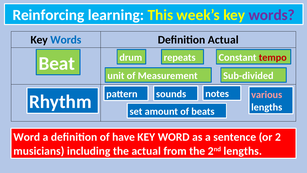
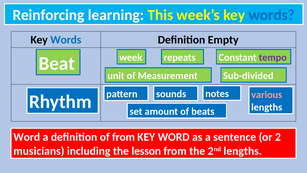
words colour: purple -> blue (272, 15)
Definition Actual: Actual -> Empty (223, 40)
drum: drum -> week (131, 57)
tempo colour: red -> purple (273, 57)
of have: have -> from (124, 137)
the actual: actual -> lesson (146, 151)
